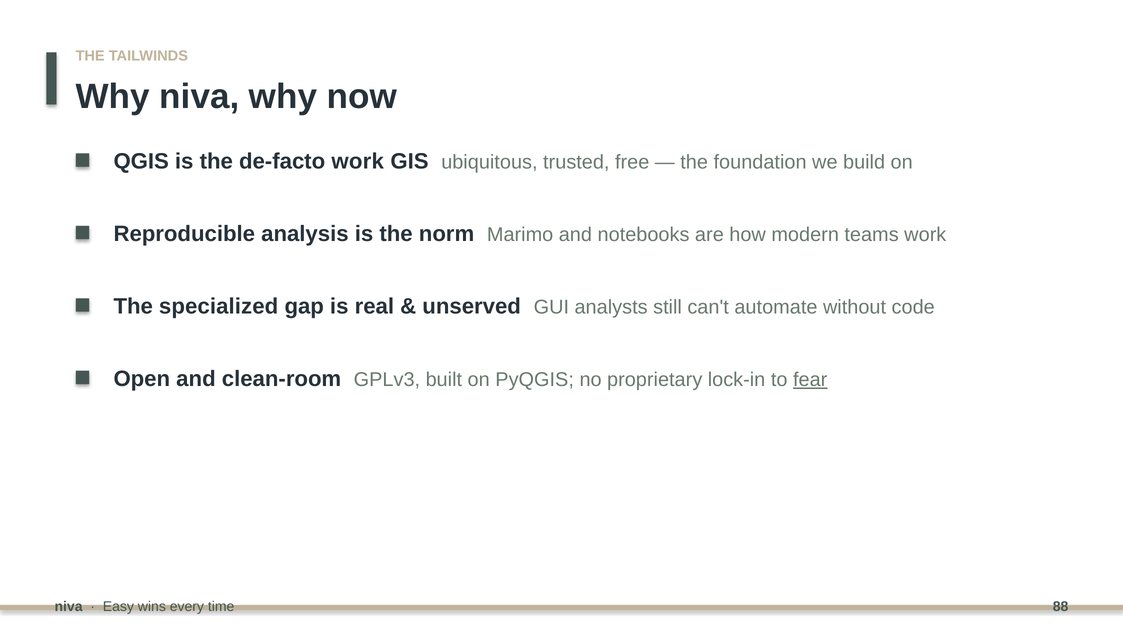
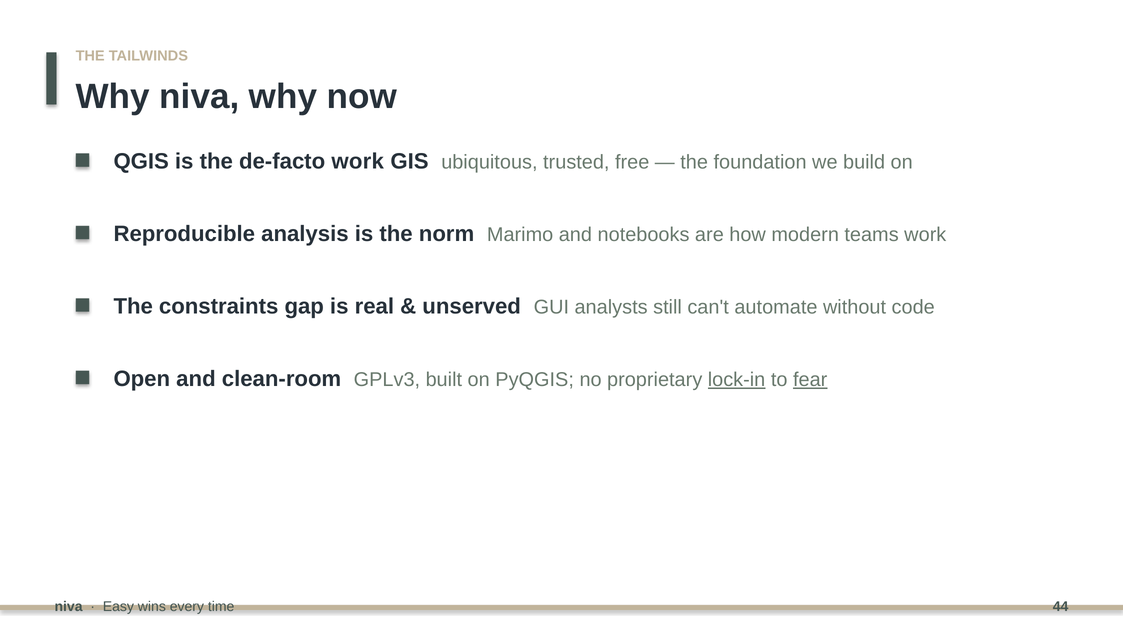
specialized: specialized -> constraints (219, 306)
lock-in underline: none -> present (737, 379)
88: 88 -> 44 (1061, 606)
